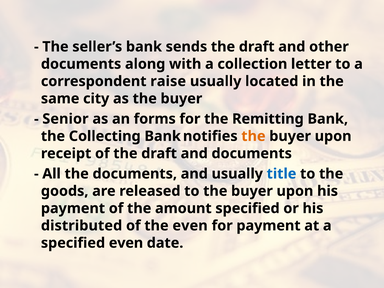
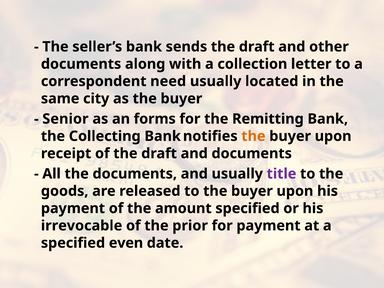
raise: raise -> need (168, 81)
title colour: blue -> purple (281, 174)
distributed: distributed -> irrevocable (82, 226)
the even: even -> prior (190, 226)
